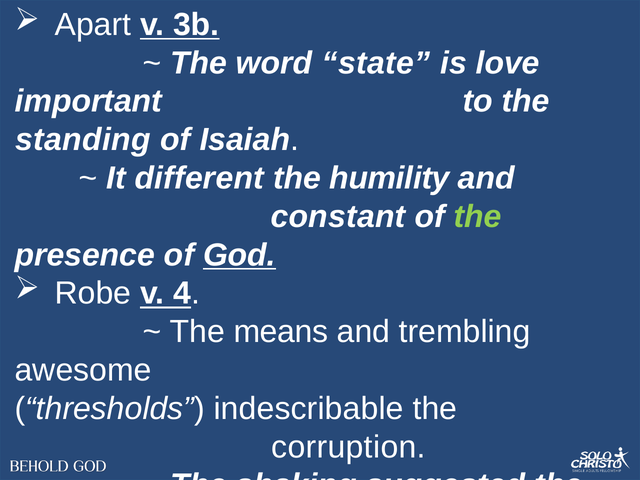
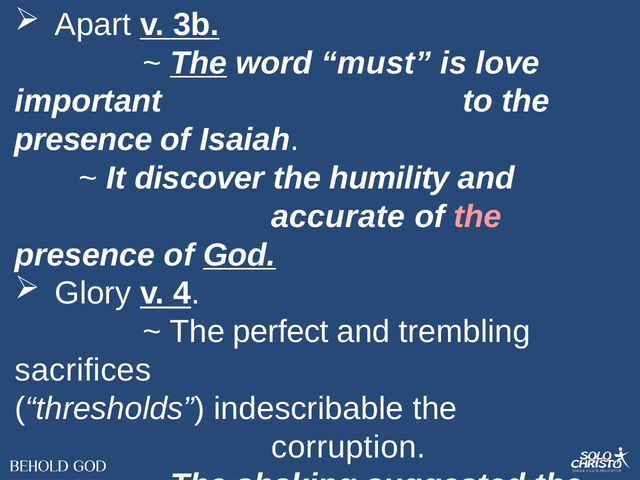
The underline: none -> present (199, 63)
state: state -> must (376, 63)
standing: standing -> presence (83, 140)
different: different -> discover (199, 178)
constant: constant -> accurate (338, 217)
the colour: light green -> pink (478, 217)
Robe: Robe -> Glory (93, 293)
means: means -> perfect (281, 332)
awesome: awesome -> sacrifices (83, 370)
